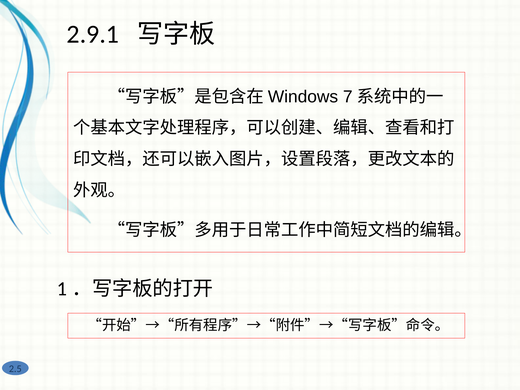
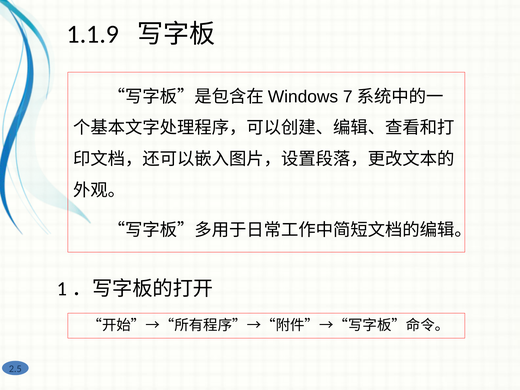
2.9.1: 2.9.1 -> 1.1.9 (93, 34)
